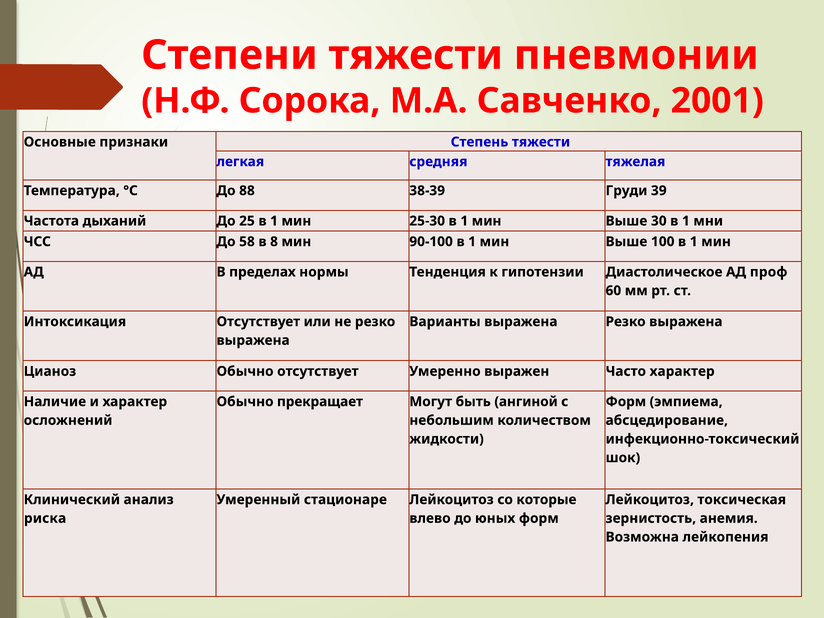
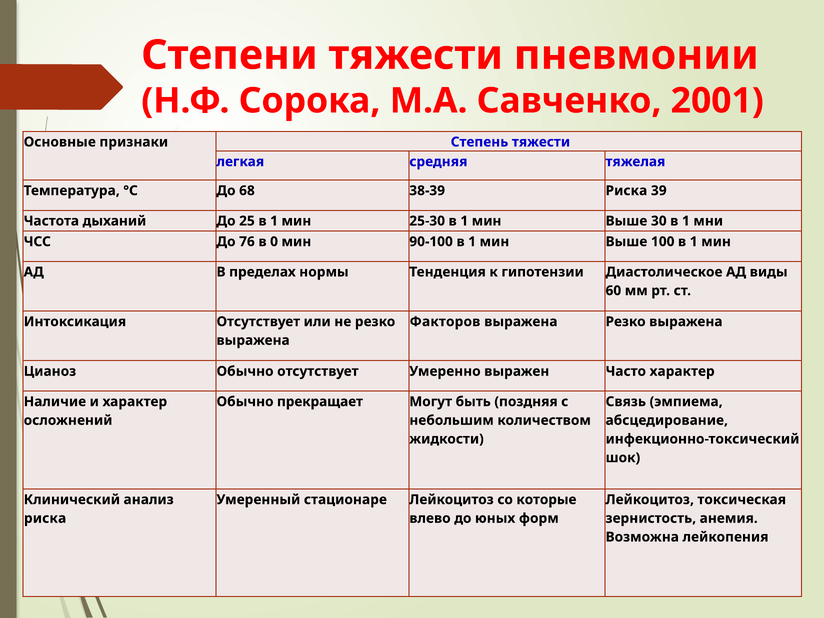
88: 88 -> 68 (247, 191)
38-39 Груди: Груди -> Риска (626, 191)
58: 58 -> 76 (247, 242)
8: 8 -> 0 (274, 242)
проф: проф -> виды (769, 272)
Варианты: Варианты -> Факторов (445, 322)
ангиной: ангиной -> поздняя (526, 402)
Форм: Форм -> Связь (626, 402)
